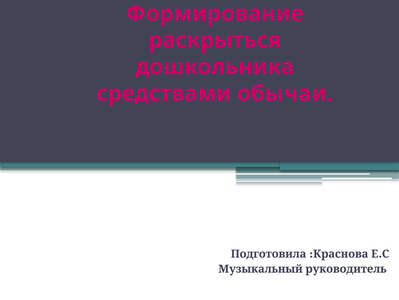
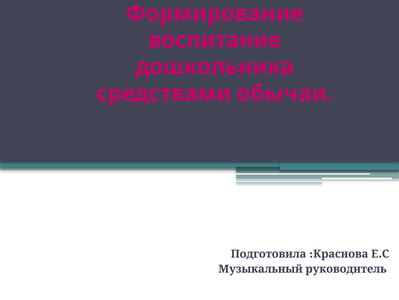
раскрыться: раскрыться -> воспитание (215, 40)
